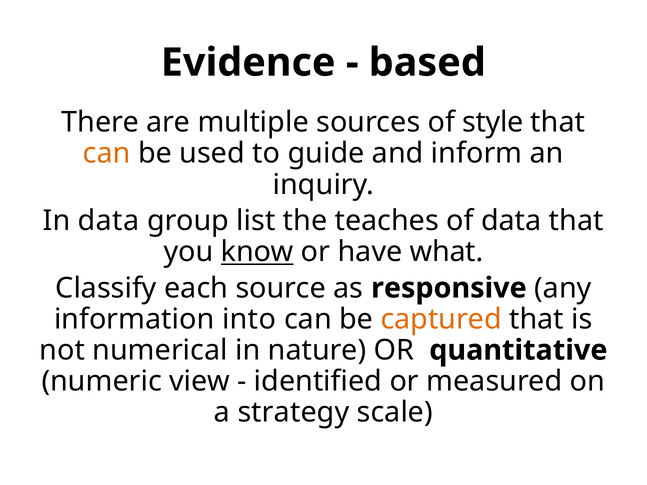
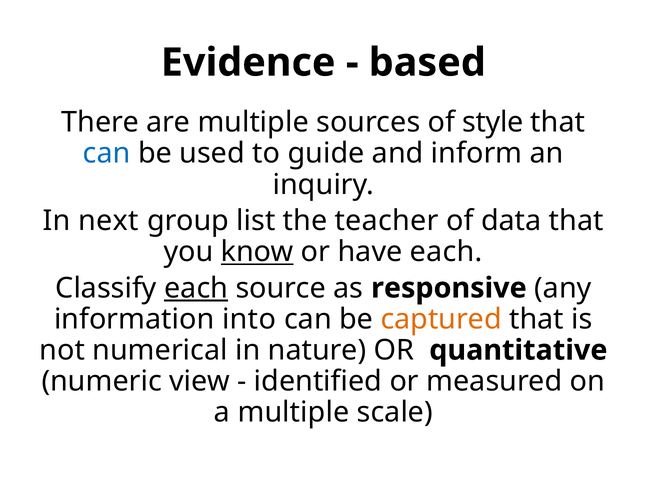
can colour: orange -> blue (107, 154)
In data: data -> next (109, 221)
teaches: teaches -> teacher (387, 221)
have what: what -> each (446, 252)
each underline: none -> present (196, 288)
a strategy: strategy -> multiple (293, 412)
